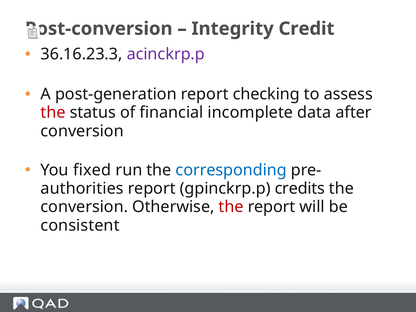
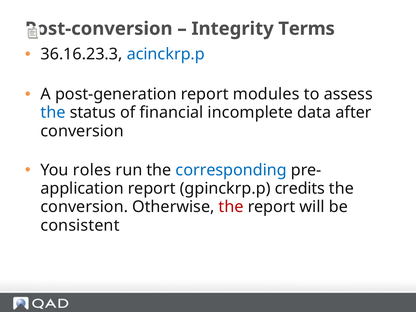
Credit: Credit -> Terms (307, 29)
acinckrp.p colour: purple -> blue (166, 54)
checking: checking -> modules (266, 94)
the colour: red -> blue (53, 113)
fixed: fixed -> roles (92, 170)
authorities: authorities -> application (82, 188)
